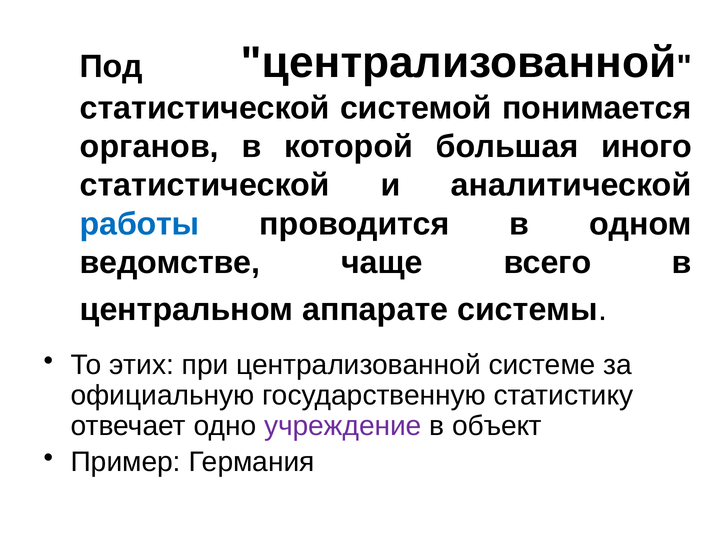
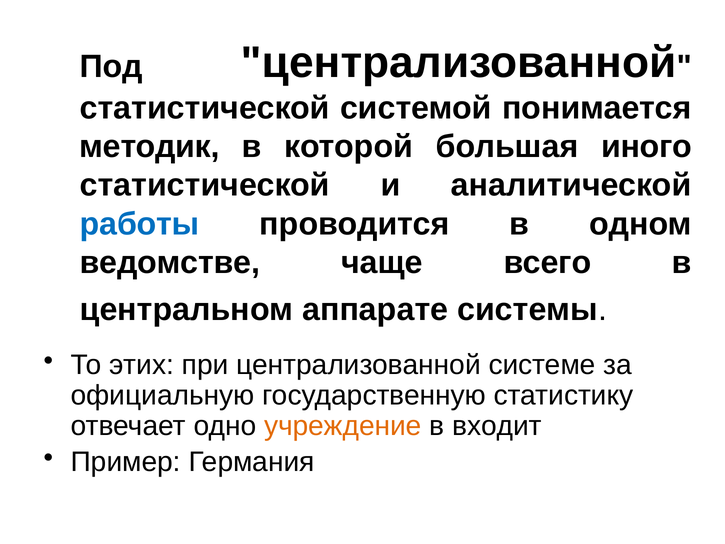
органов: органов -> методик (150, 147)
учреждение colour: purple -> orange (343, 426)
объект: объект -> входит (497, 426)
